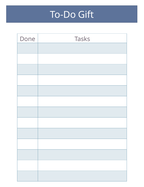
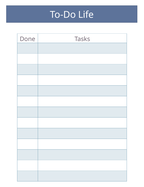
Gift: Gift -> Life (86, 15)
